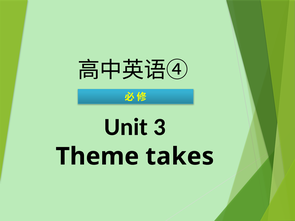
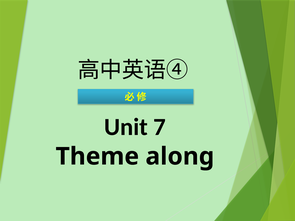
3: 3 -> 7 (160, 127)
takes: takes -> along (180, 157)
